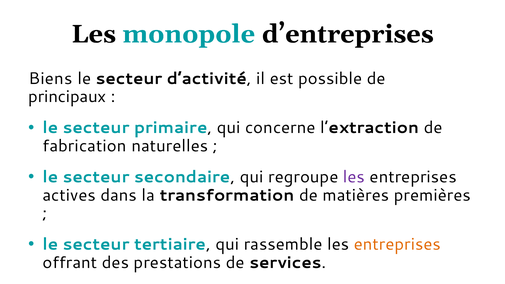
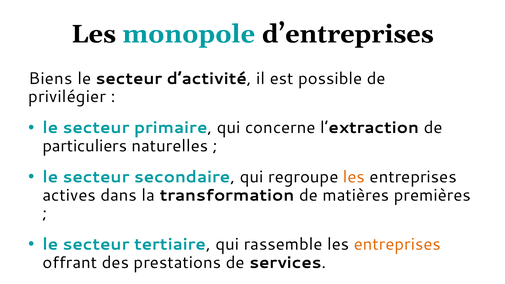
principaux: principaux -> privilégier (67, 97)
fabrication: fabrication -> particuliers (85, 146)
les colour: purple -> orange (354, 177)
